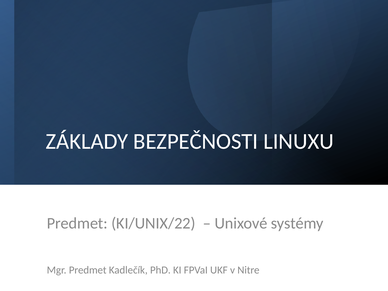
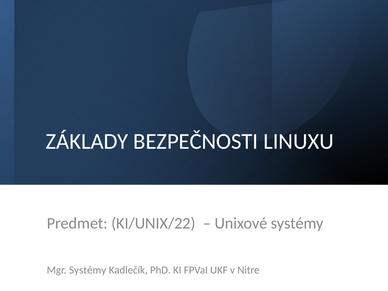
Mgr Predmet: Predmet -> Systémy (88, 270)
